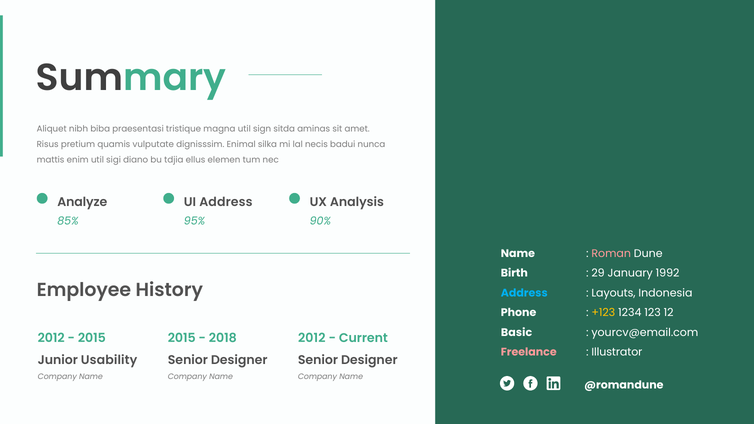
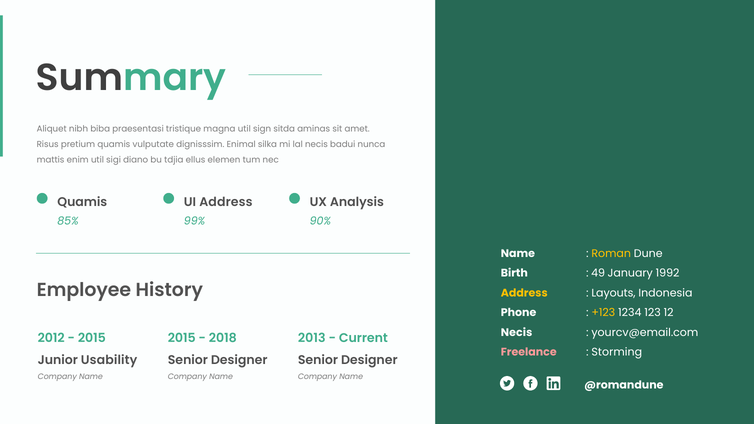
Analyze: Analyze -> Quamis (82, 202)
95%: 95% -> 99% (195, 221)
Roman colour: pink -> yellow (611, 253)
29: 29 -> 49 (598, 273)
Address colour: light blue -> yellow (524, 293)
Basic: Basic -> Necis (517, 333)
2012: 2012 -> 2013 (312, 338)
Illustrator: Illustrator -> Storming (617, 352)
